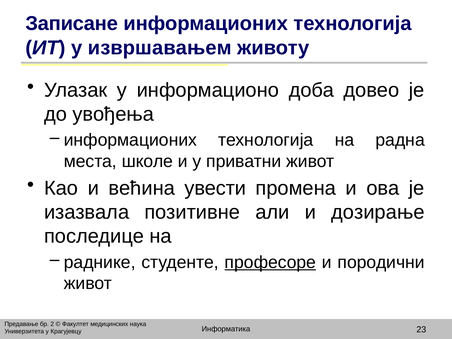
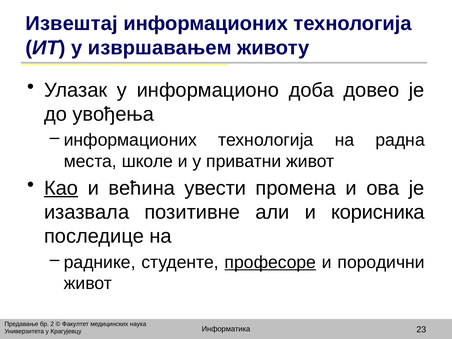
Записане: Записане -> Извештај (72, 24)
Као underline: none -> present (61, 188)
дозирање: дозирање -> корисника (378, 212)
